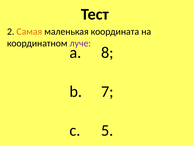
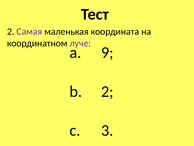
Самая colour: orange -> purple (29, 31)
8: 8 -> 9 (107, 52)
7: 7 -> 2 (107, 91)
5: 5 -> 3 (107, 130)
